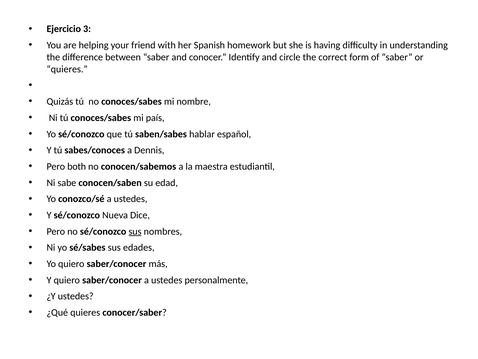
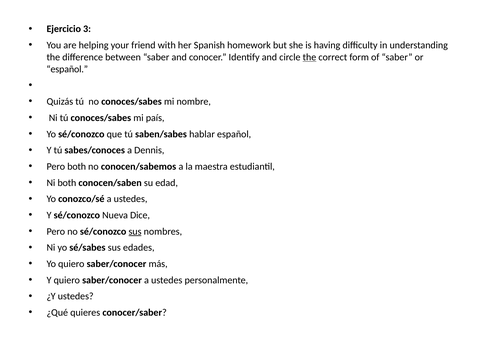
the underline: none -> present (309, 57)
quieres: quieres -> español (67, 69)
Ni sabe: sabe -> both (67, 182)
